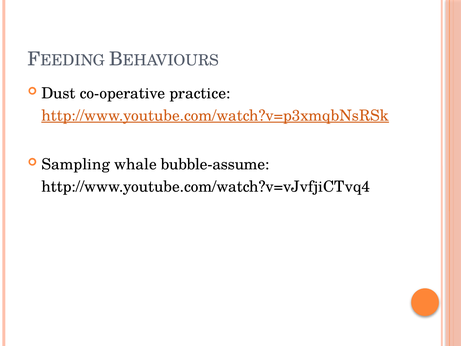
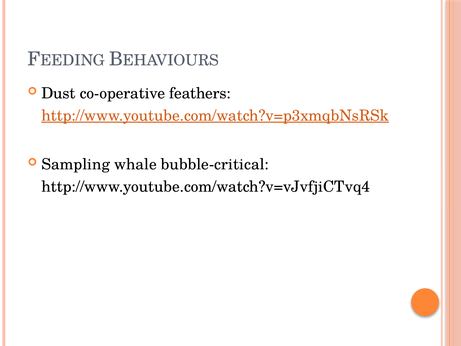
practice: practice -> feathers (200, 93)
bubble-assume: bubble-assume -> bubble-critical (215, 164)
